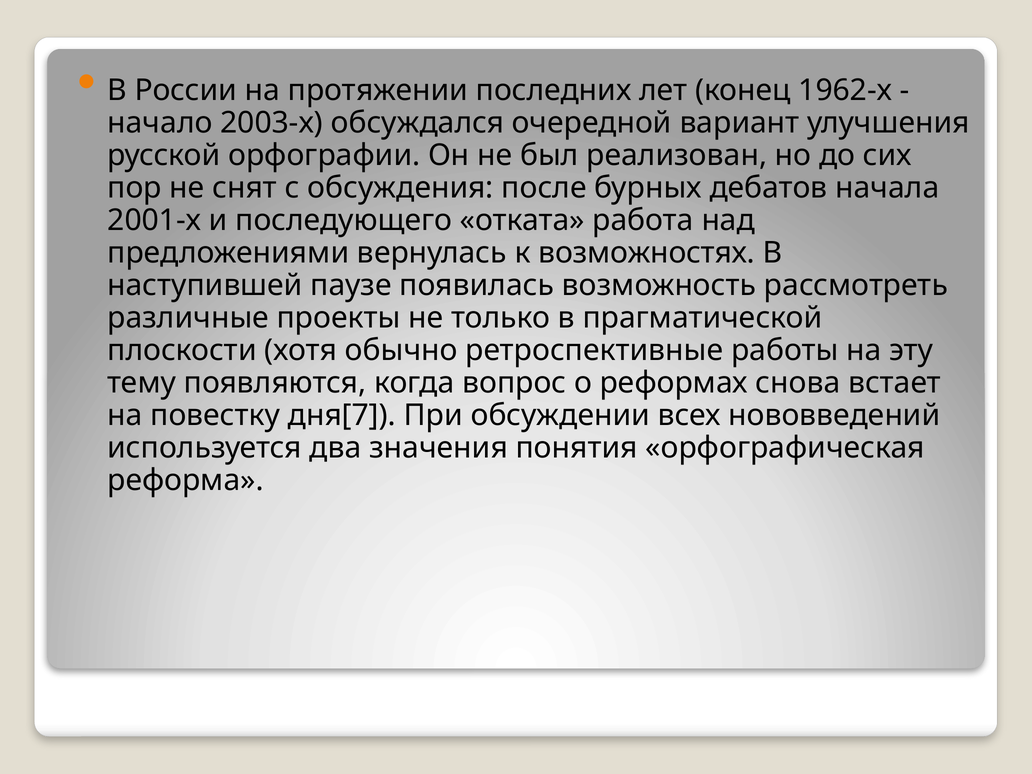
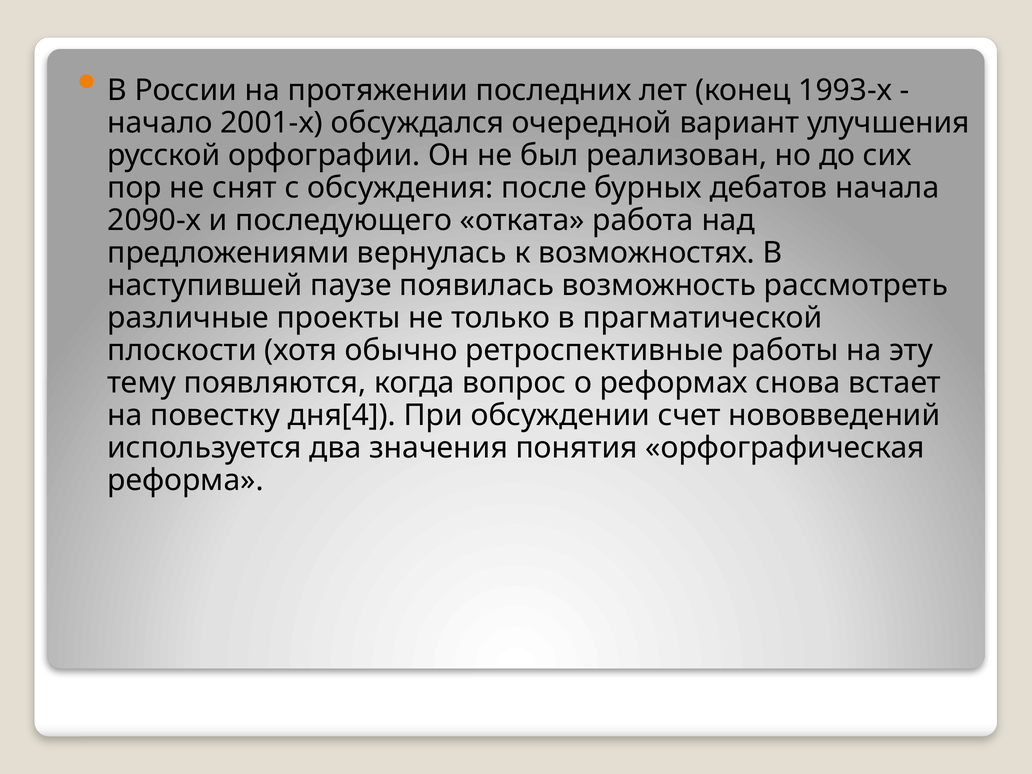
1962-х: 1962-х -> 1993-х (845, 90)
2003-х: 2003-х -> 2001-х (272, 123)
2001-х: 2001-х -> 2090-х (154, 220)
дня[7: дня[7 -> дня[4 (342, 415)
всех: всех -> счет (689, 415)
